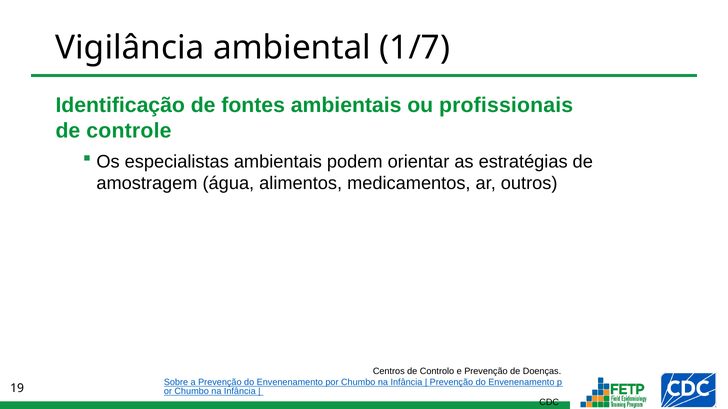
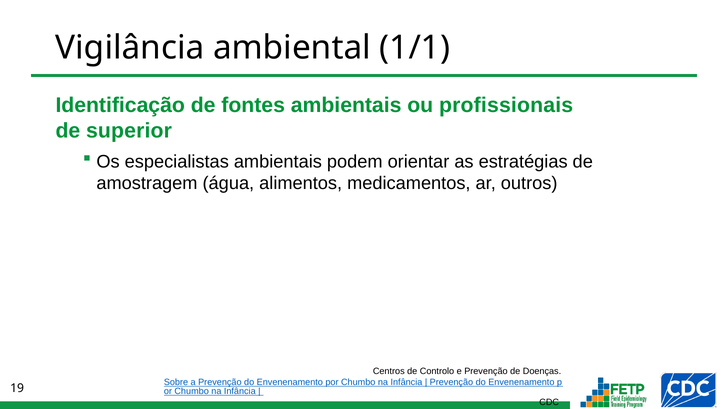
1/7: 1/7 -> 1/1 (415, 48)
controle: controle -> superior (129, 131)
